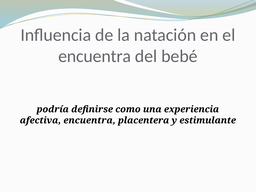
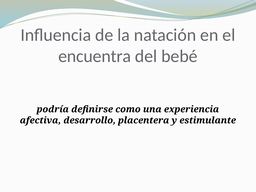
afectiva encuentra: encuentra -> desarrollo (90, 120)
